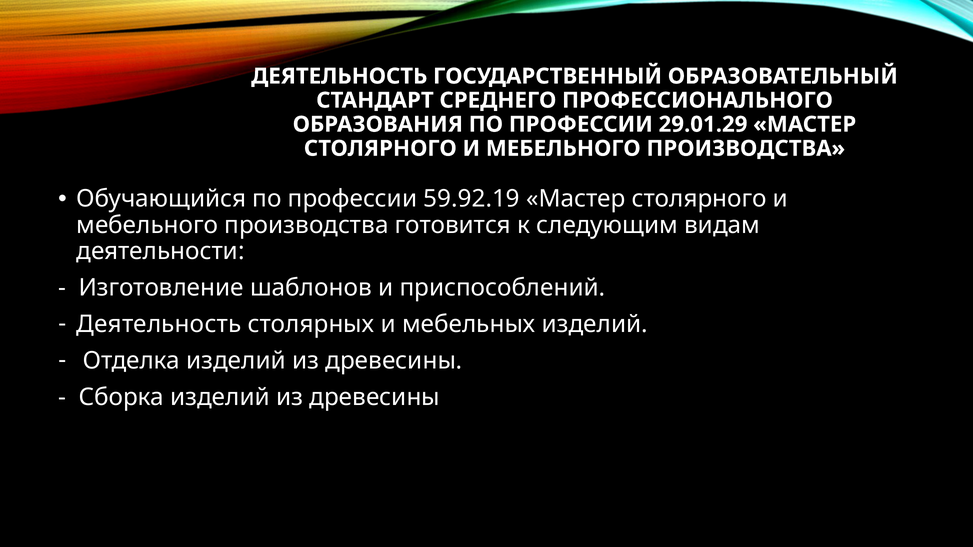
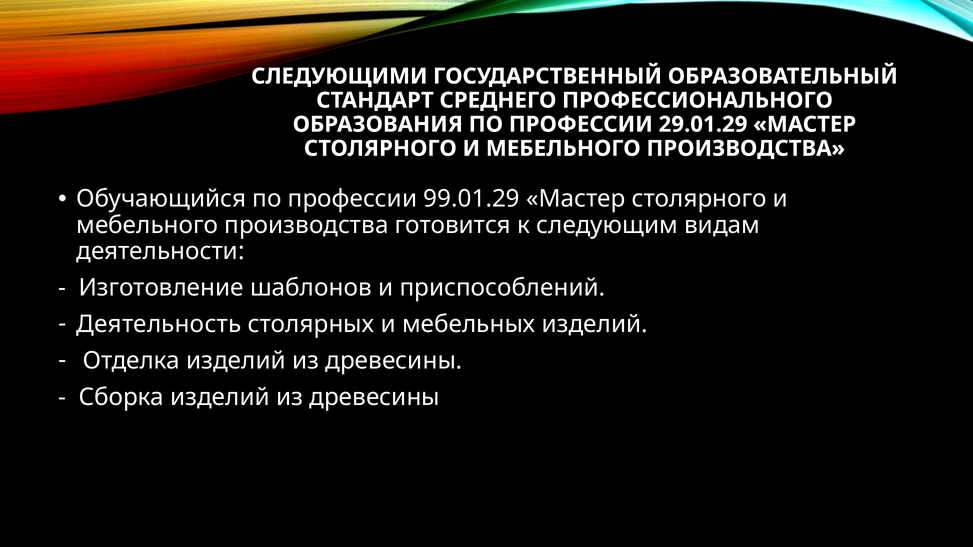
ДЕЯТЕЛЬНОСТЬ: ДЕЯТЕЛЬНОСТЬ -> СЛЕДУЮЩИМИ (339, 76)
59.92.19: 59.92.19 -> 99.01.29 (472, 199)
